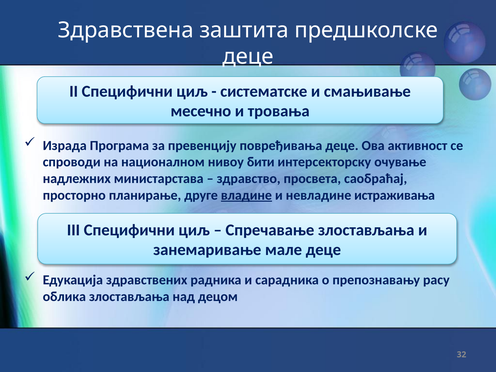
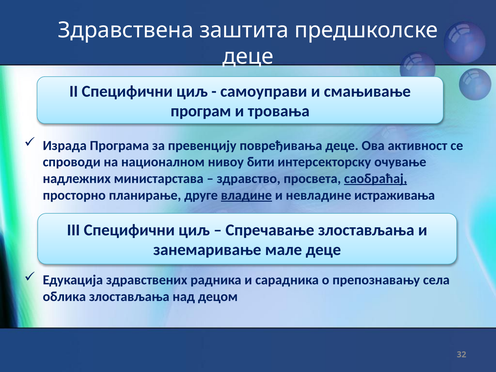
систематске: систематске -> самоуправи (264, 91)
месечно: месечно -> програм (201, 111)
саобраћај underline: none -> present (376, 179)
расу: расу -> села (436, 280)
